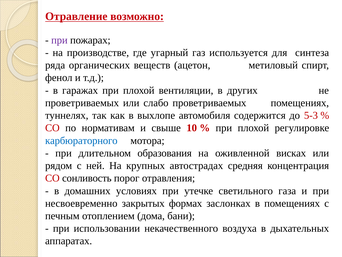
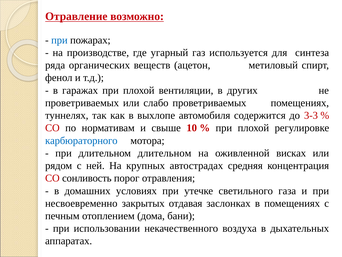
при colour: purple -> blue (59, 40)
5-3: 5-3 -> 3-3 (311, 115)
длительном образования: образования -> длительном (164, 153)
формах: формах -> отдавая (186, 203)
